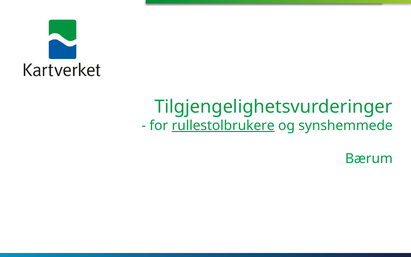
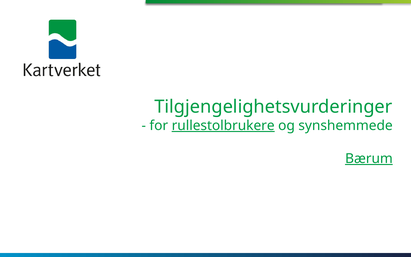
Bærum underline: none -> present (369, 158)
